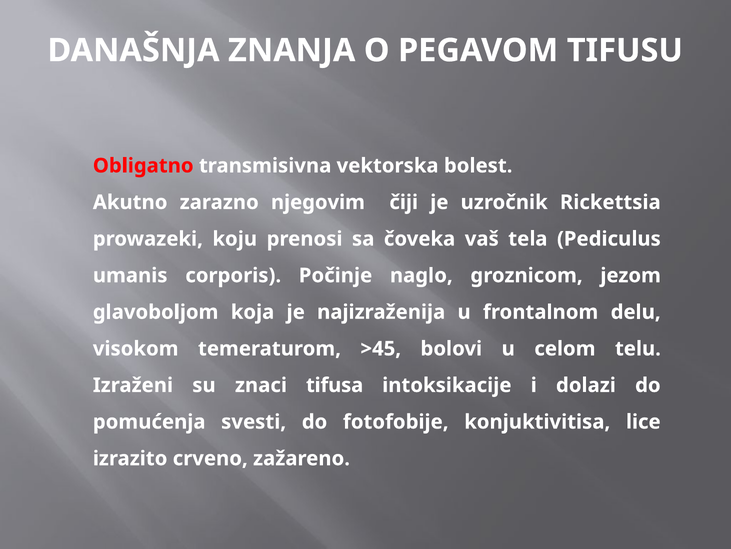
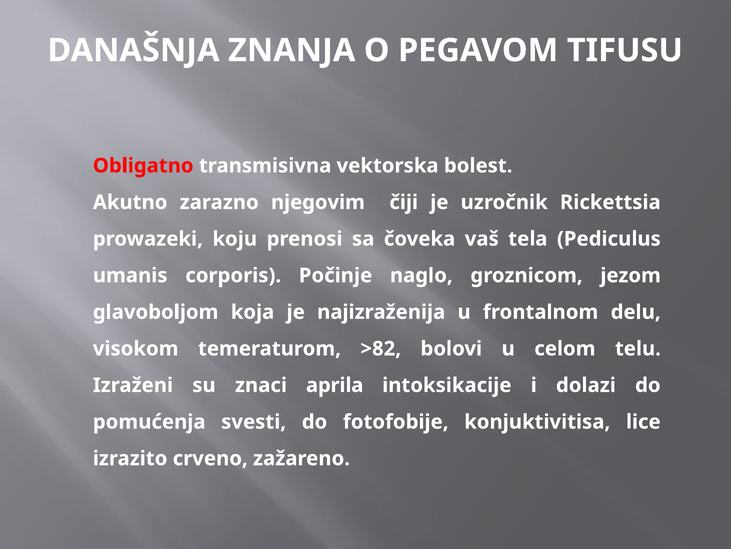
>45: >45 -> >82 (381, 348)
tifusa: tifusa -> aprila (335, 385)
